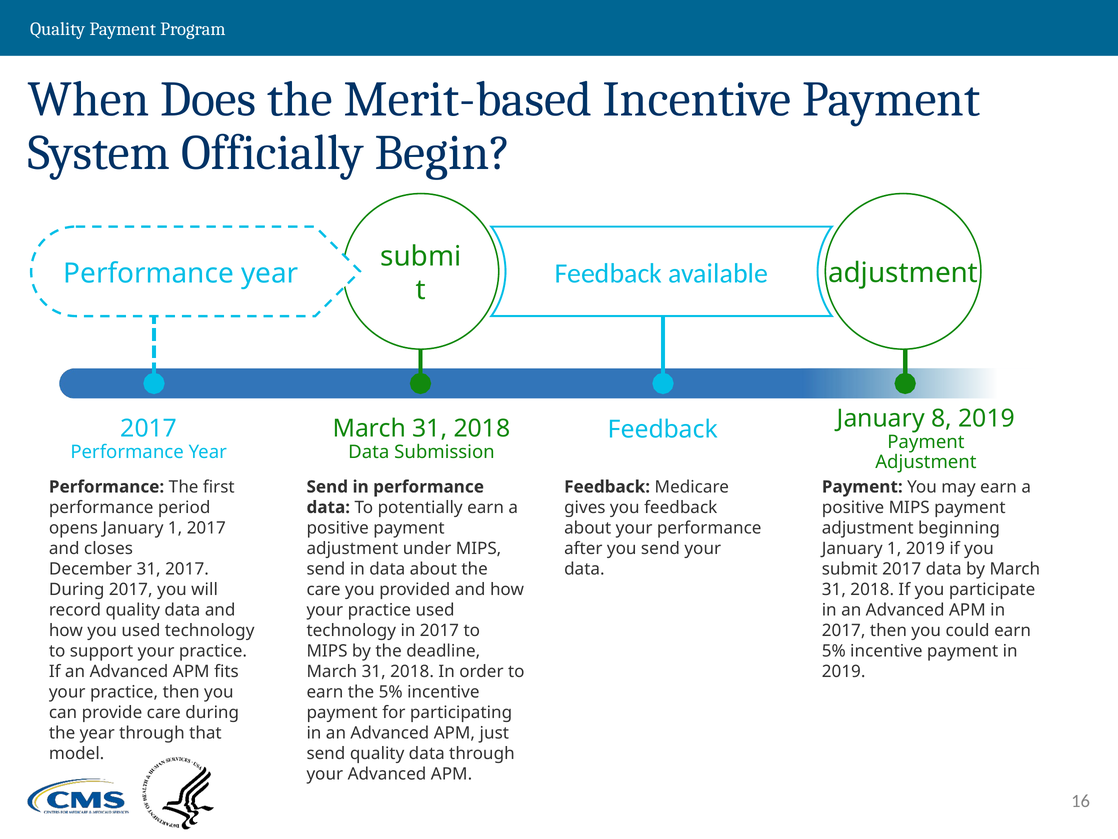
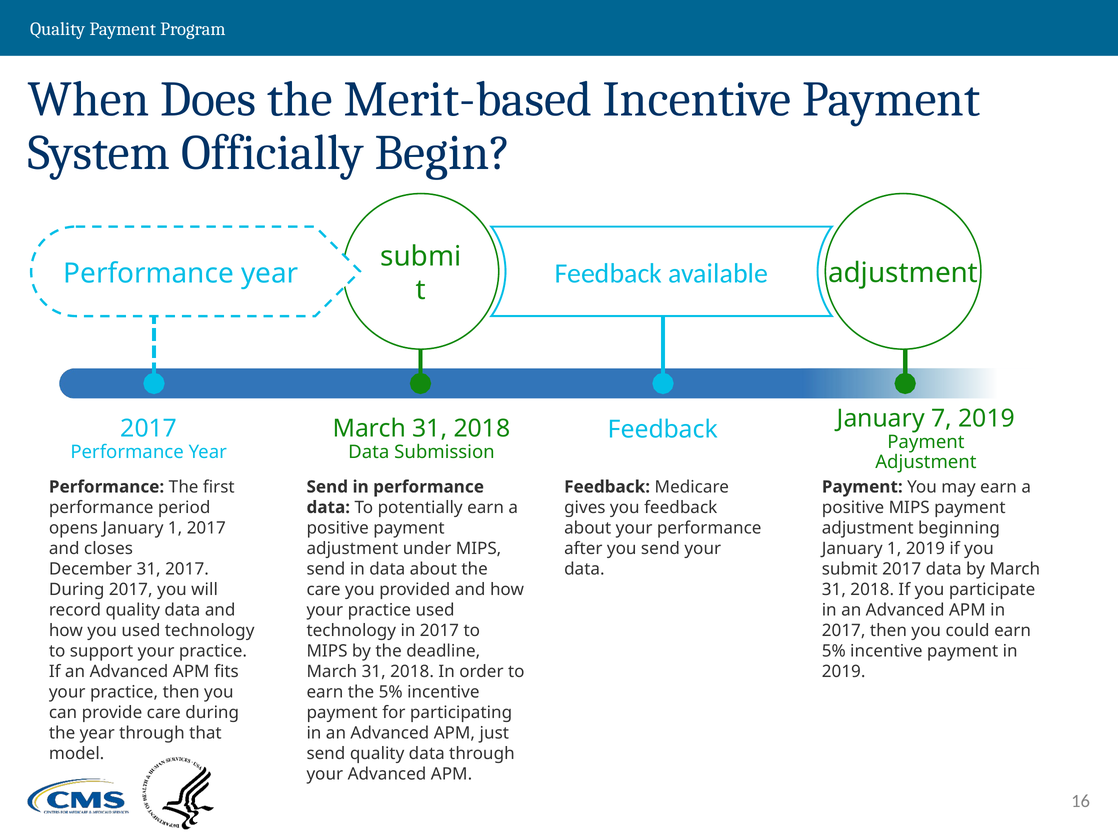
8: 8 -> 7 (942, 418)
